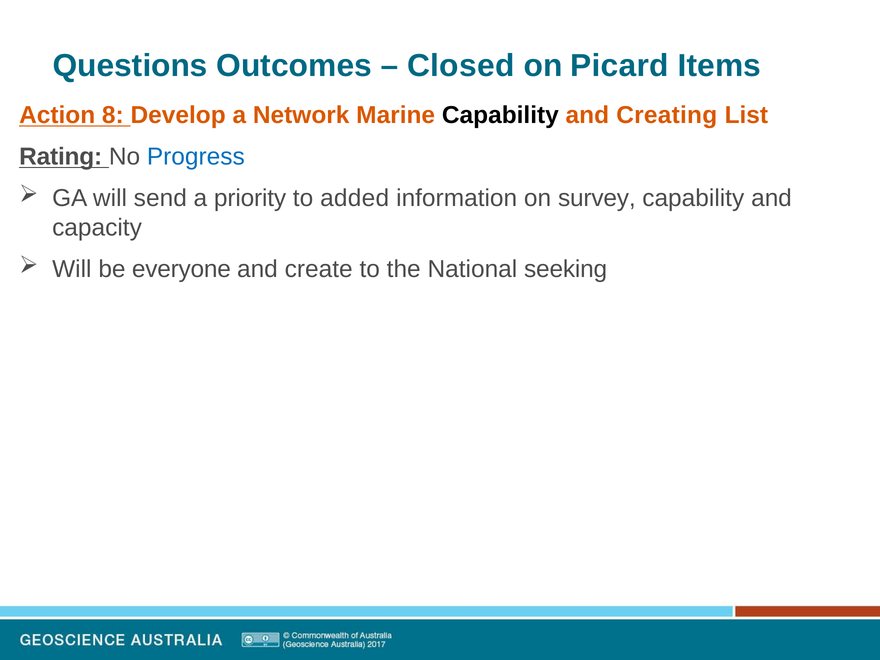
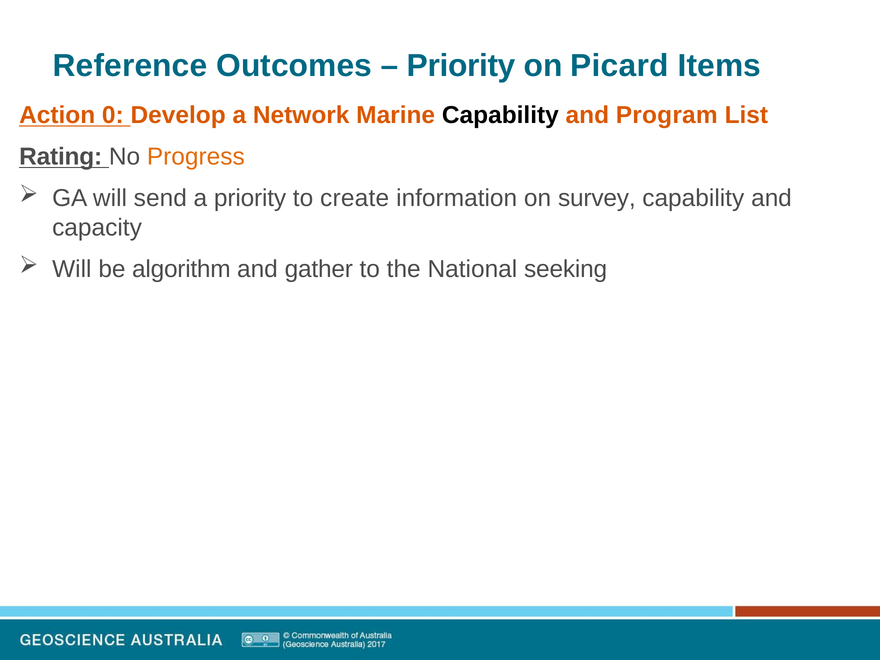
Questions: Questions -> Reference (130, 66)
Closed: Closed -> Priority (461, 66)
8: 8 -> 0 (113, 115)
Creating: Creating -> Program (667, 115)
Progress colour: blue -> orange (196, 157)
added: added -> create (355, 198)
everyone: everyone -> algorithm (181, 269)
create: create -> gather (319, 269)
